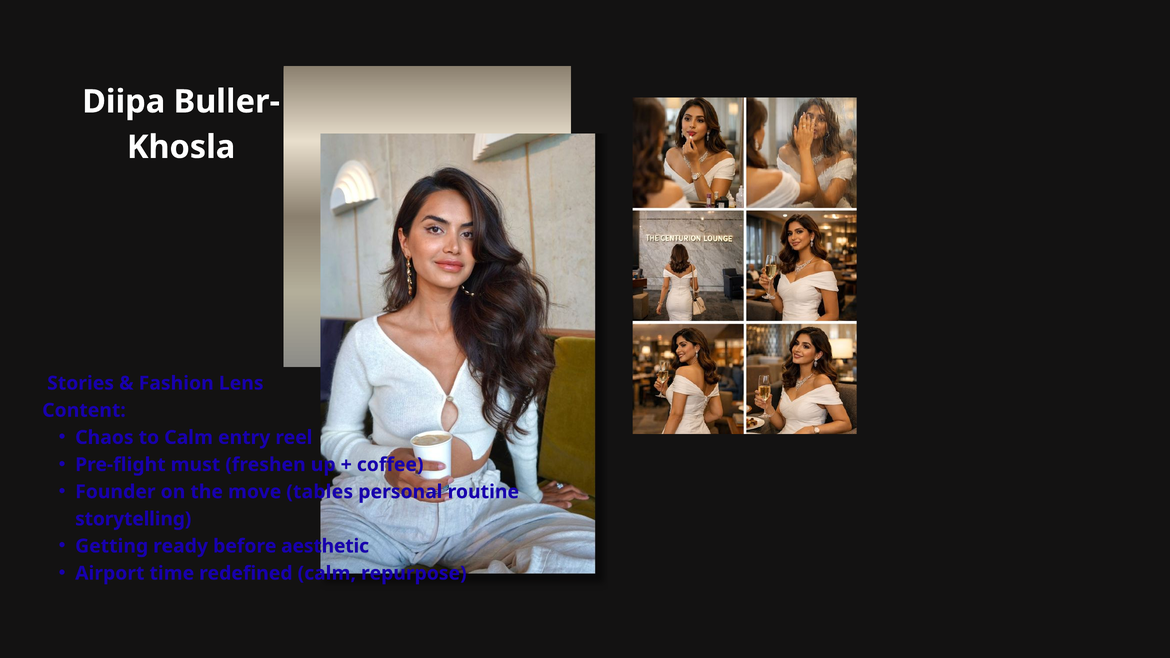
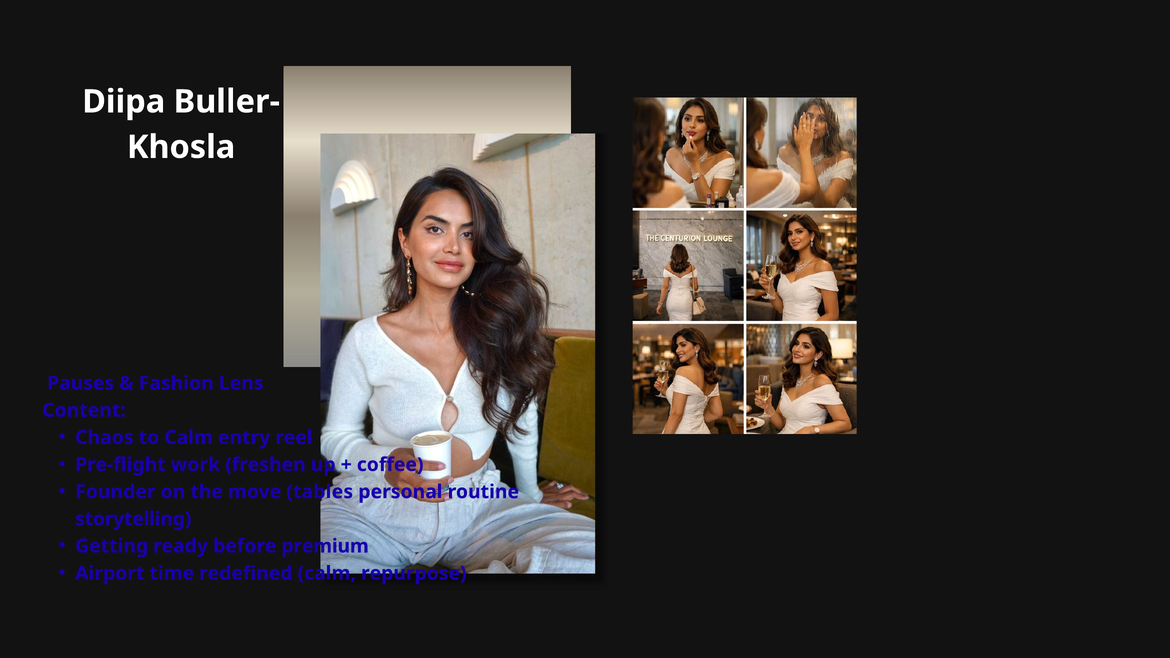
Stories: Stories -> Pauses (81, 383)
must: must -> work (195, 465)
aesthetic: aesthetic -> premium (325, 546)
